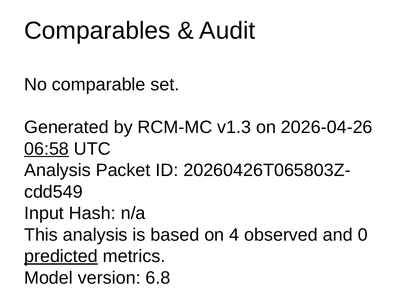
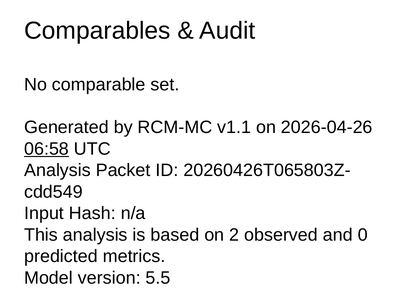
v1.3: v1.3 -> v1.1 (234, 128)
4: 4 -> 2 (234, 235)
predicted underline: present -> none (61, 256)
6.8: 6.8 -> 5.5 (158, 278)
